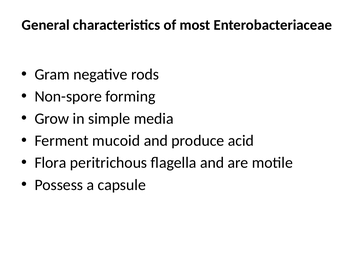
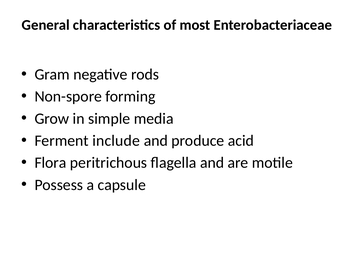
mucoid: mucoid -> include (116, 140)
